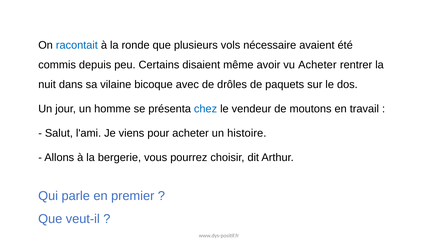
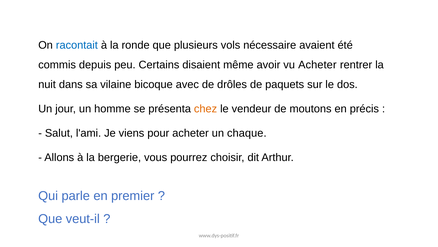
chez colour: blue -> orange (206, 109)
travail: travail -> précis (364, 109)
histoire: histoire -> chaque (247, 133)
